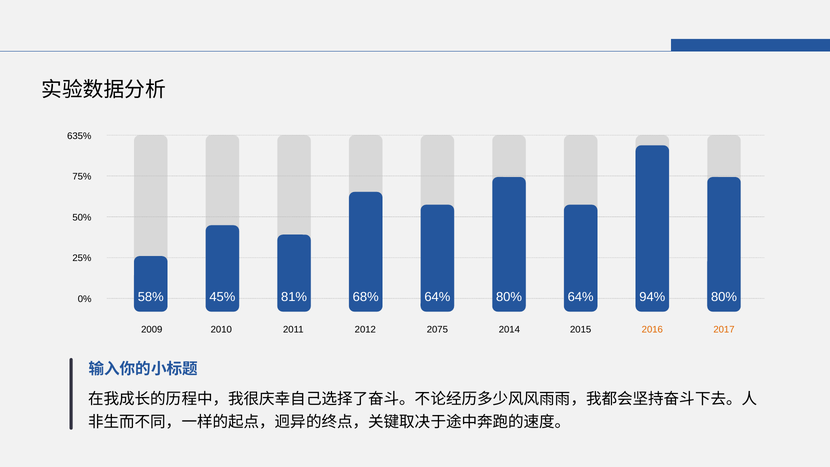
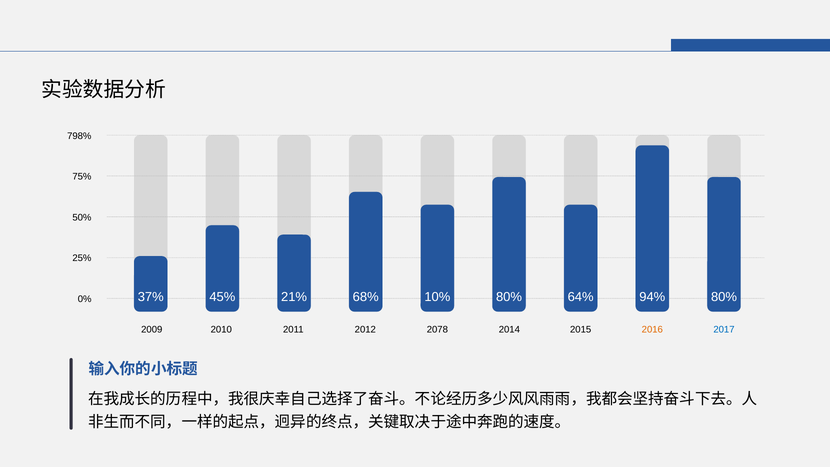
635%: 635% -> 798% (79, 136)
58%: 58% -> 37% (151, 297)
81%: 81% -> 21% (294, 297)
68% 64%: 64% -> 10% (437, 297)
2075: 2075 -> 2078 (437, 329)
2017 colour: orange -> blue (724, 329)
